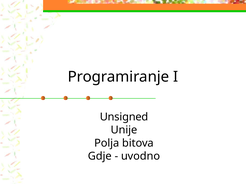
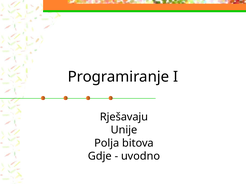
Unsigned: Unsigned -> Rješavaju (124, 117)
